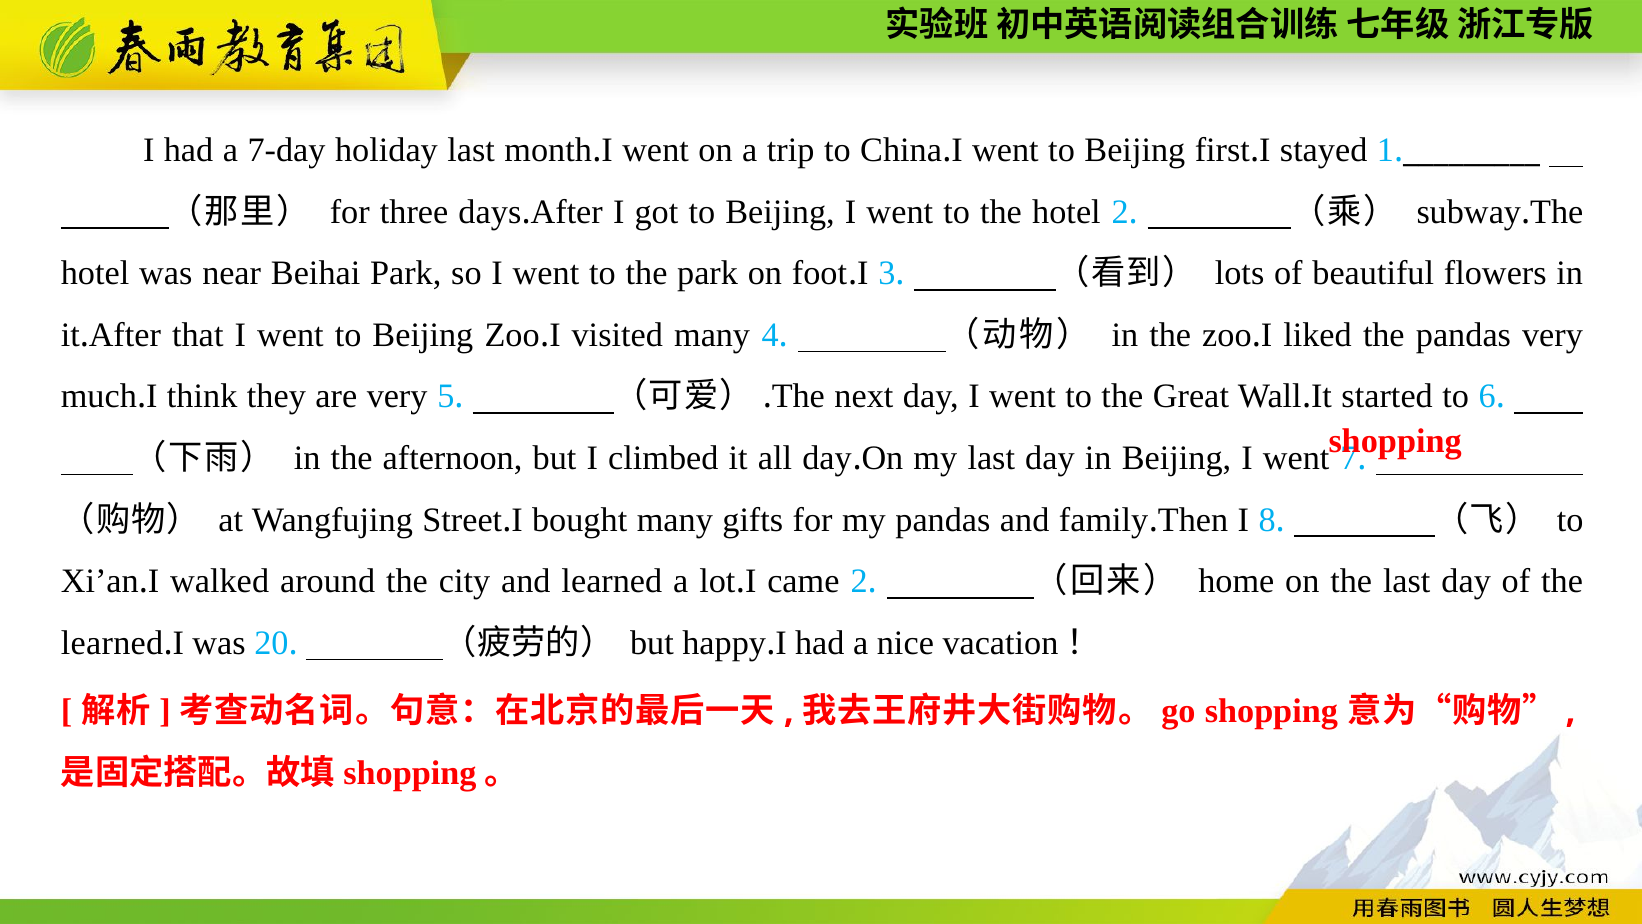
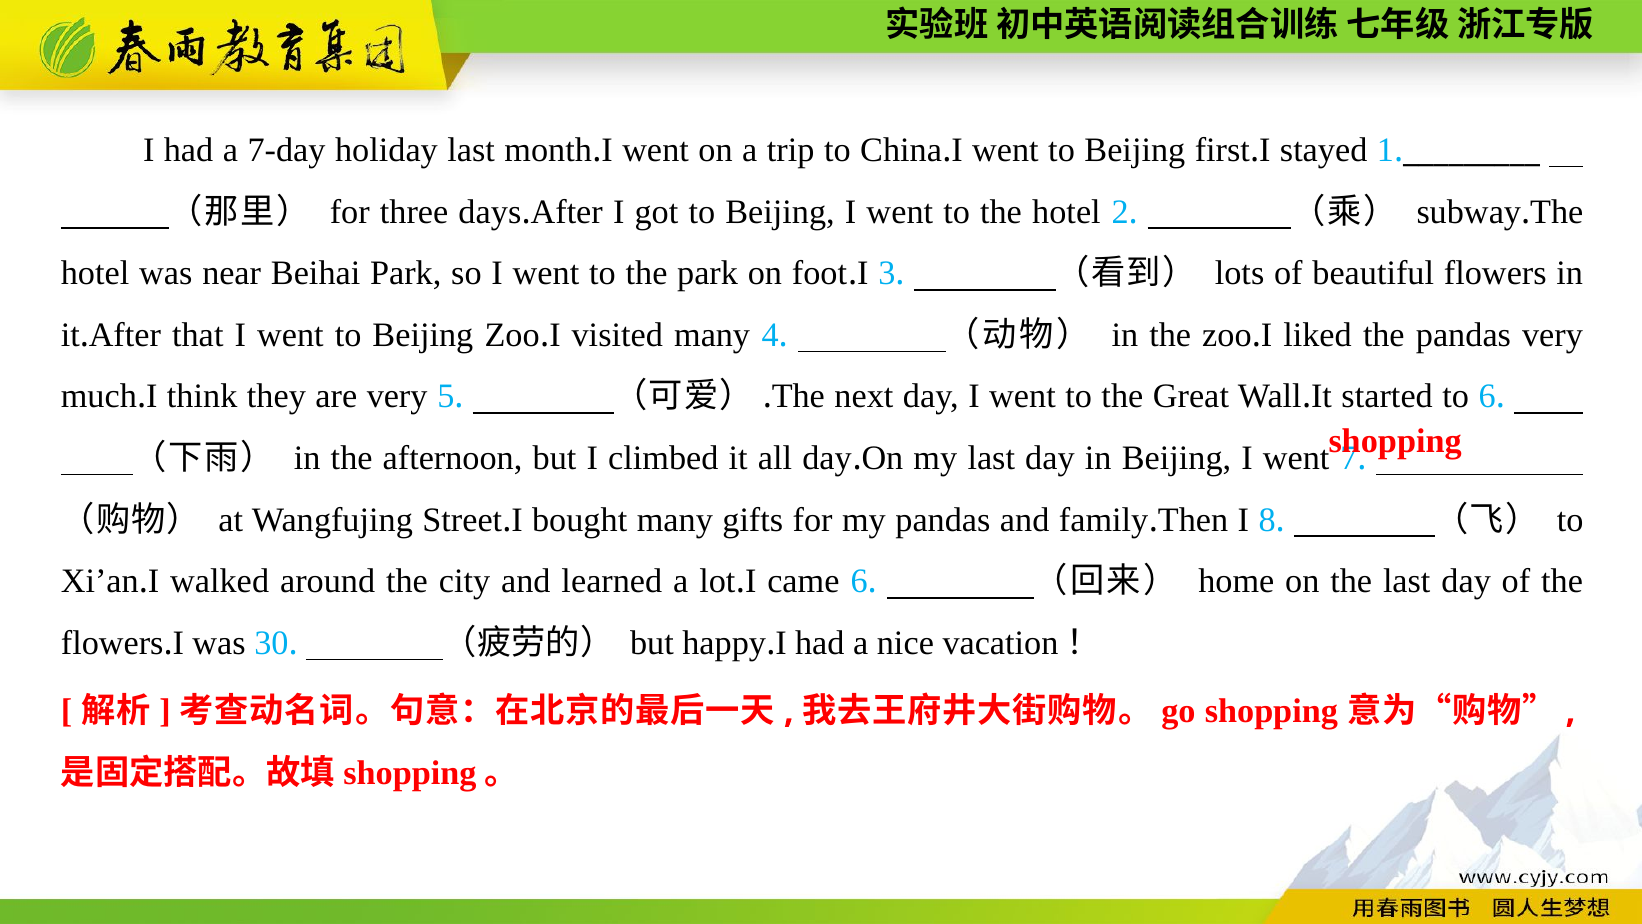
came 2: 2 -> 6 (859, 581)
learned: learned -> flowers (112, 643)
20: 20 -> 30 (271, 643)
